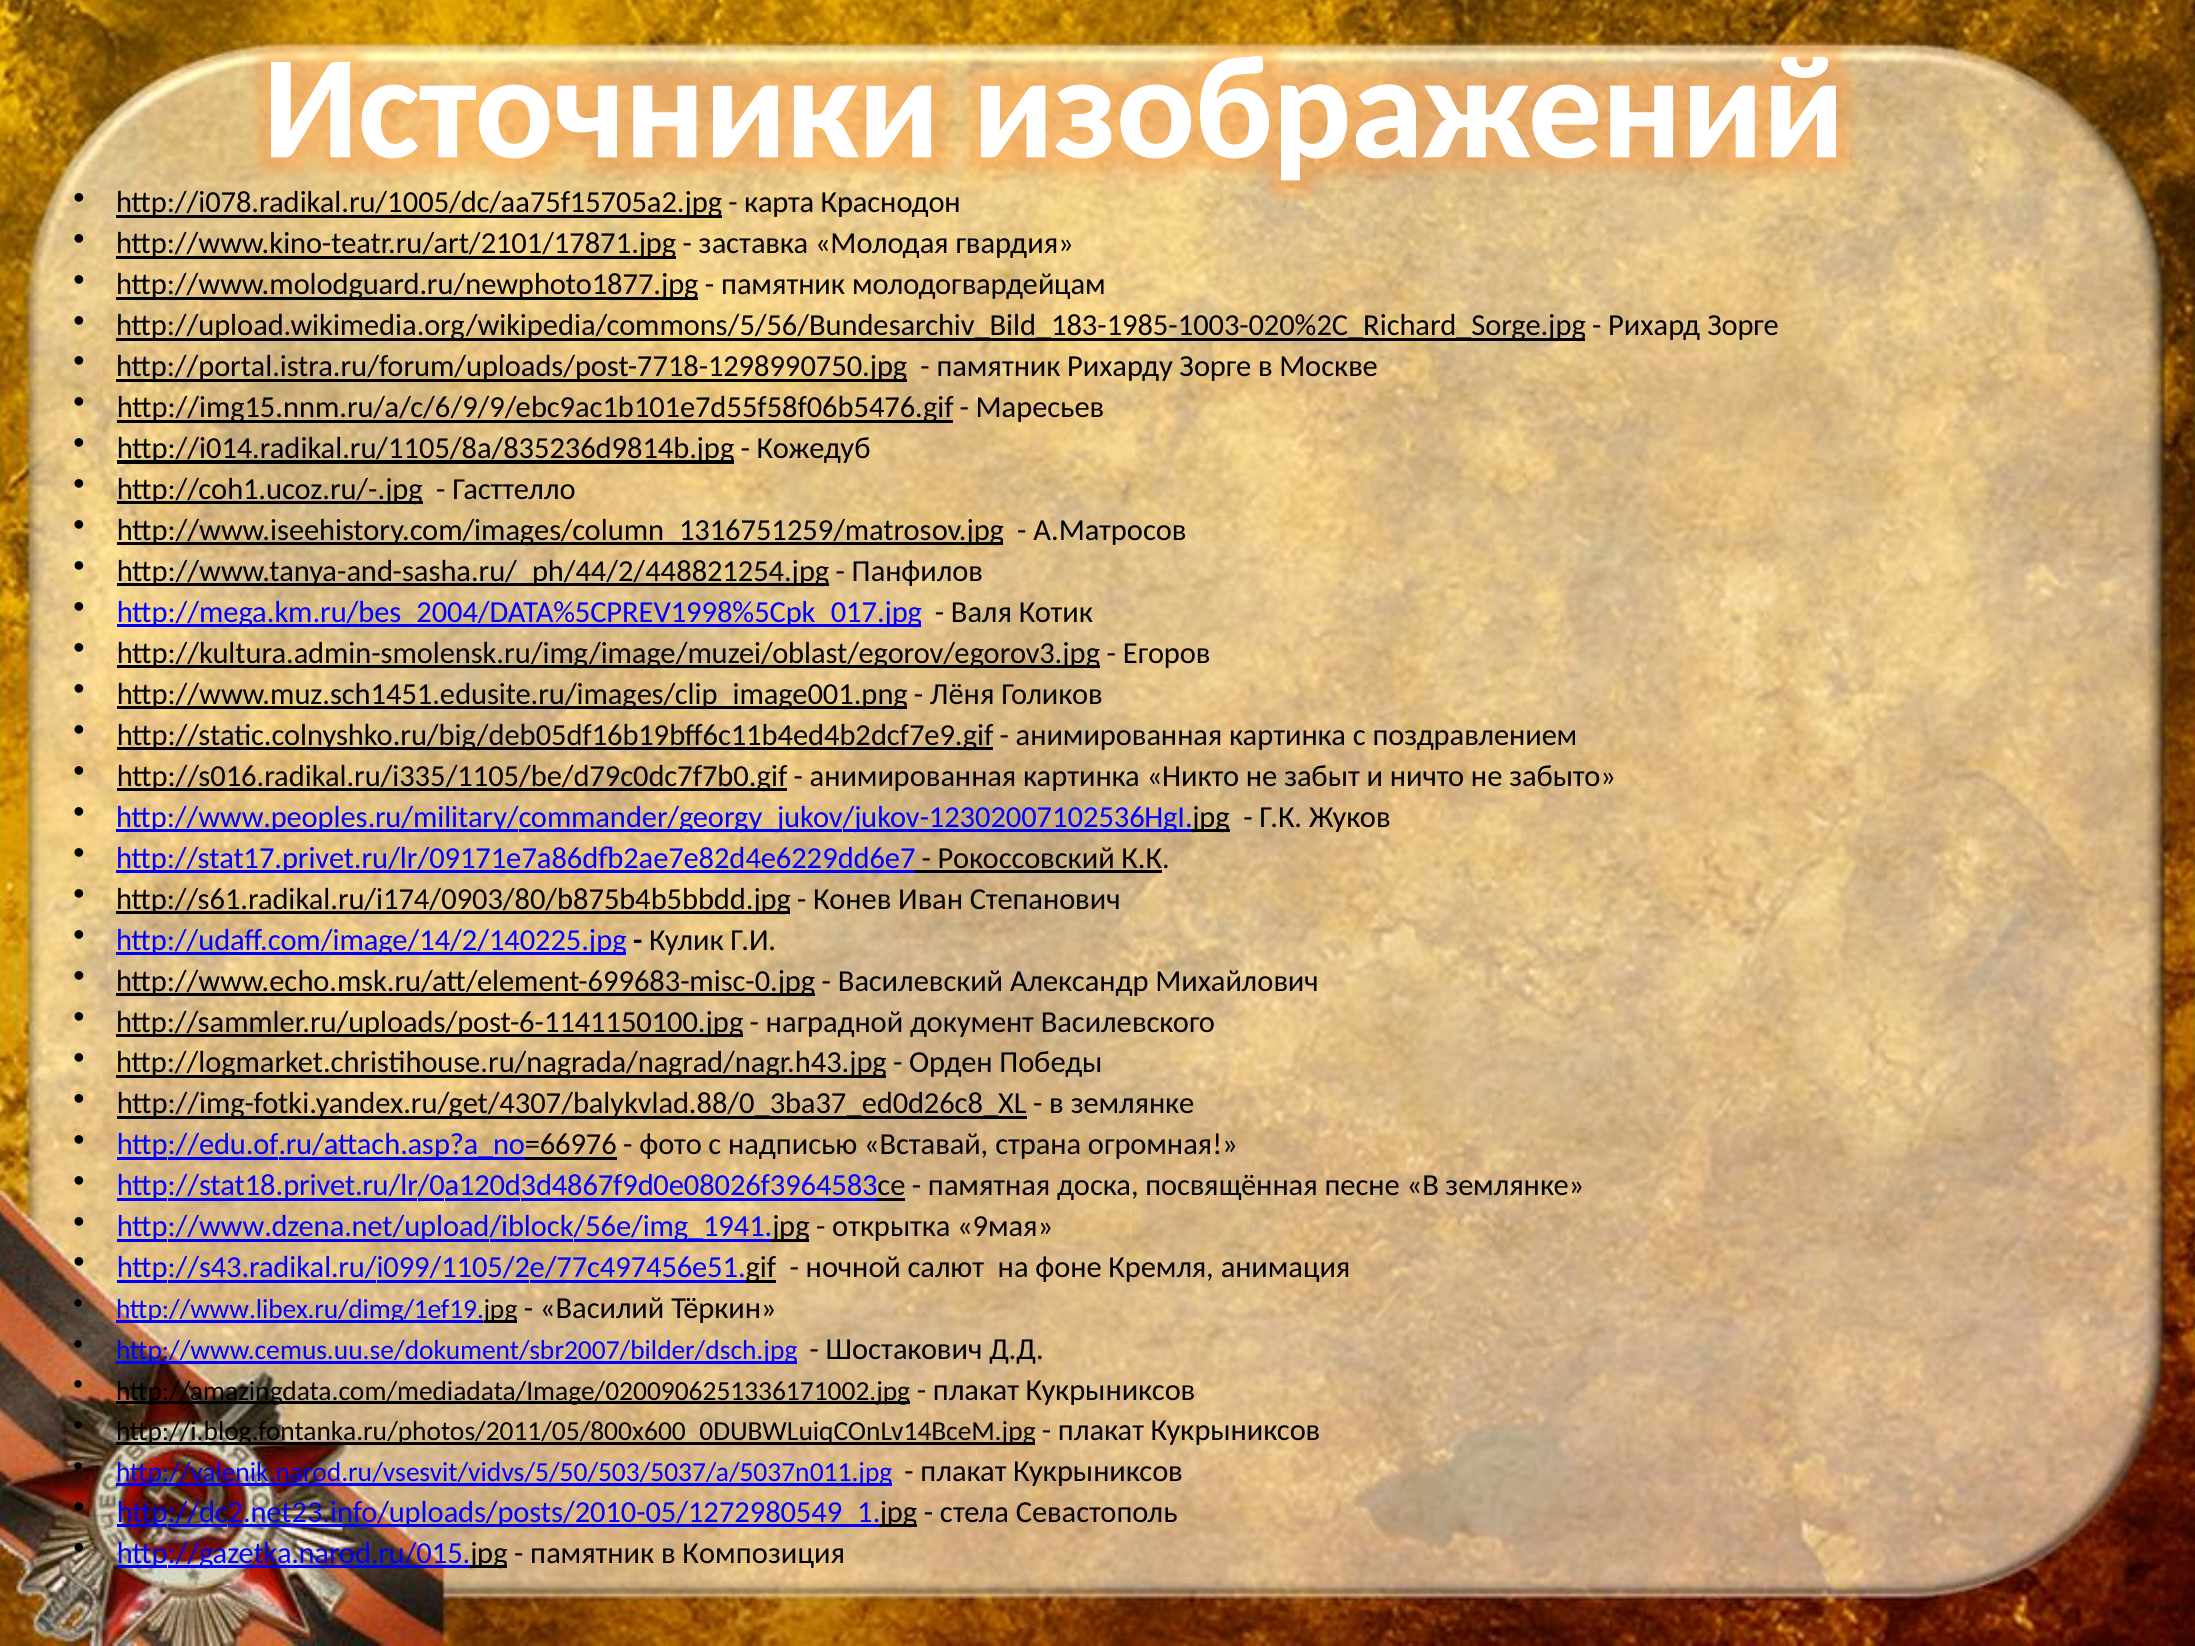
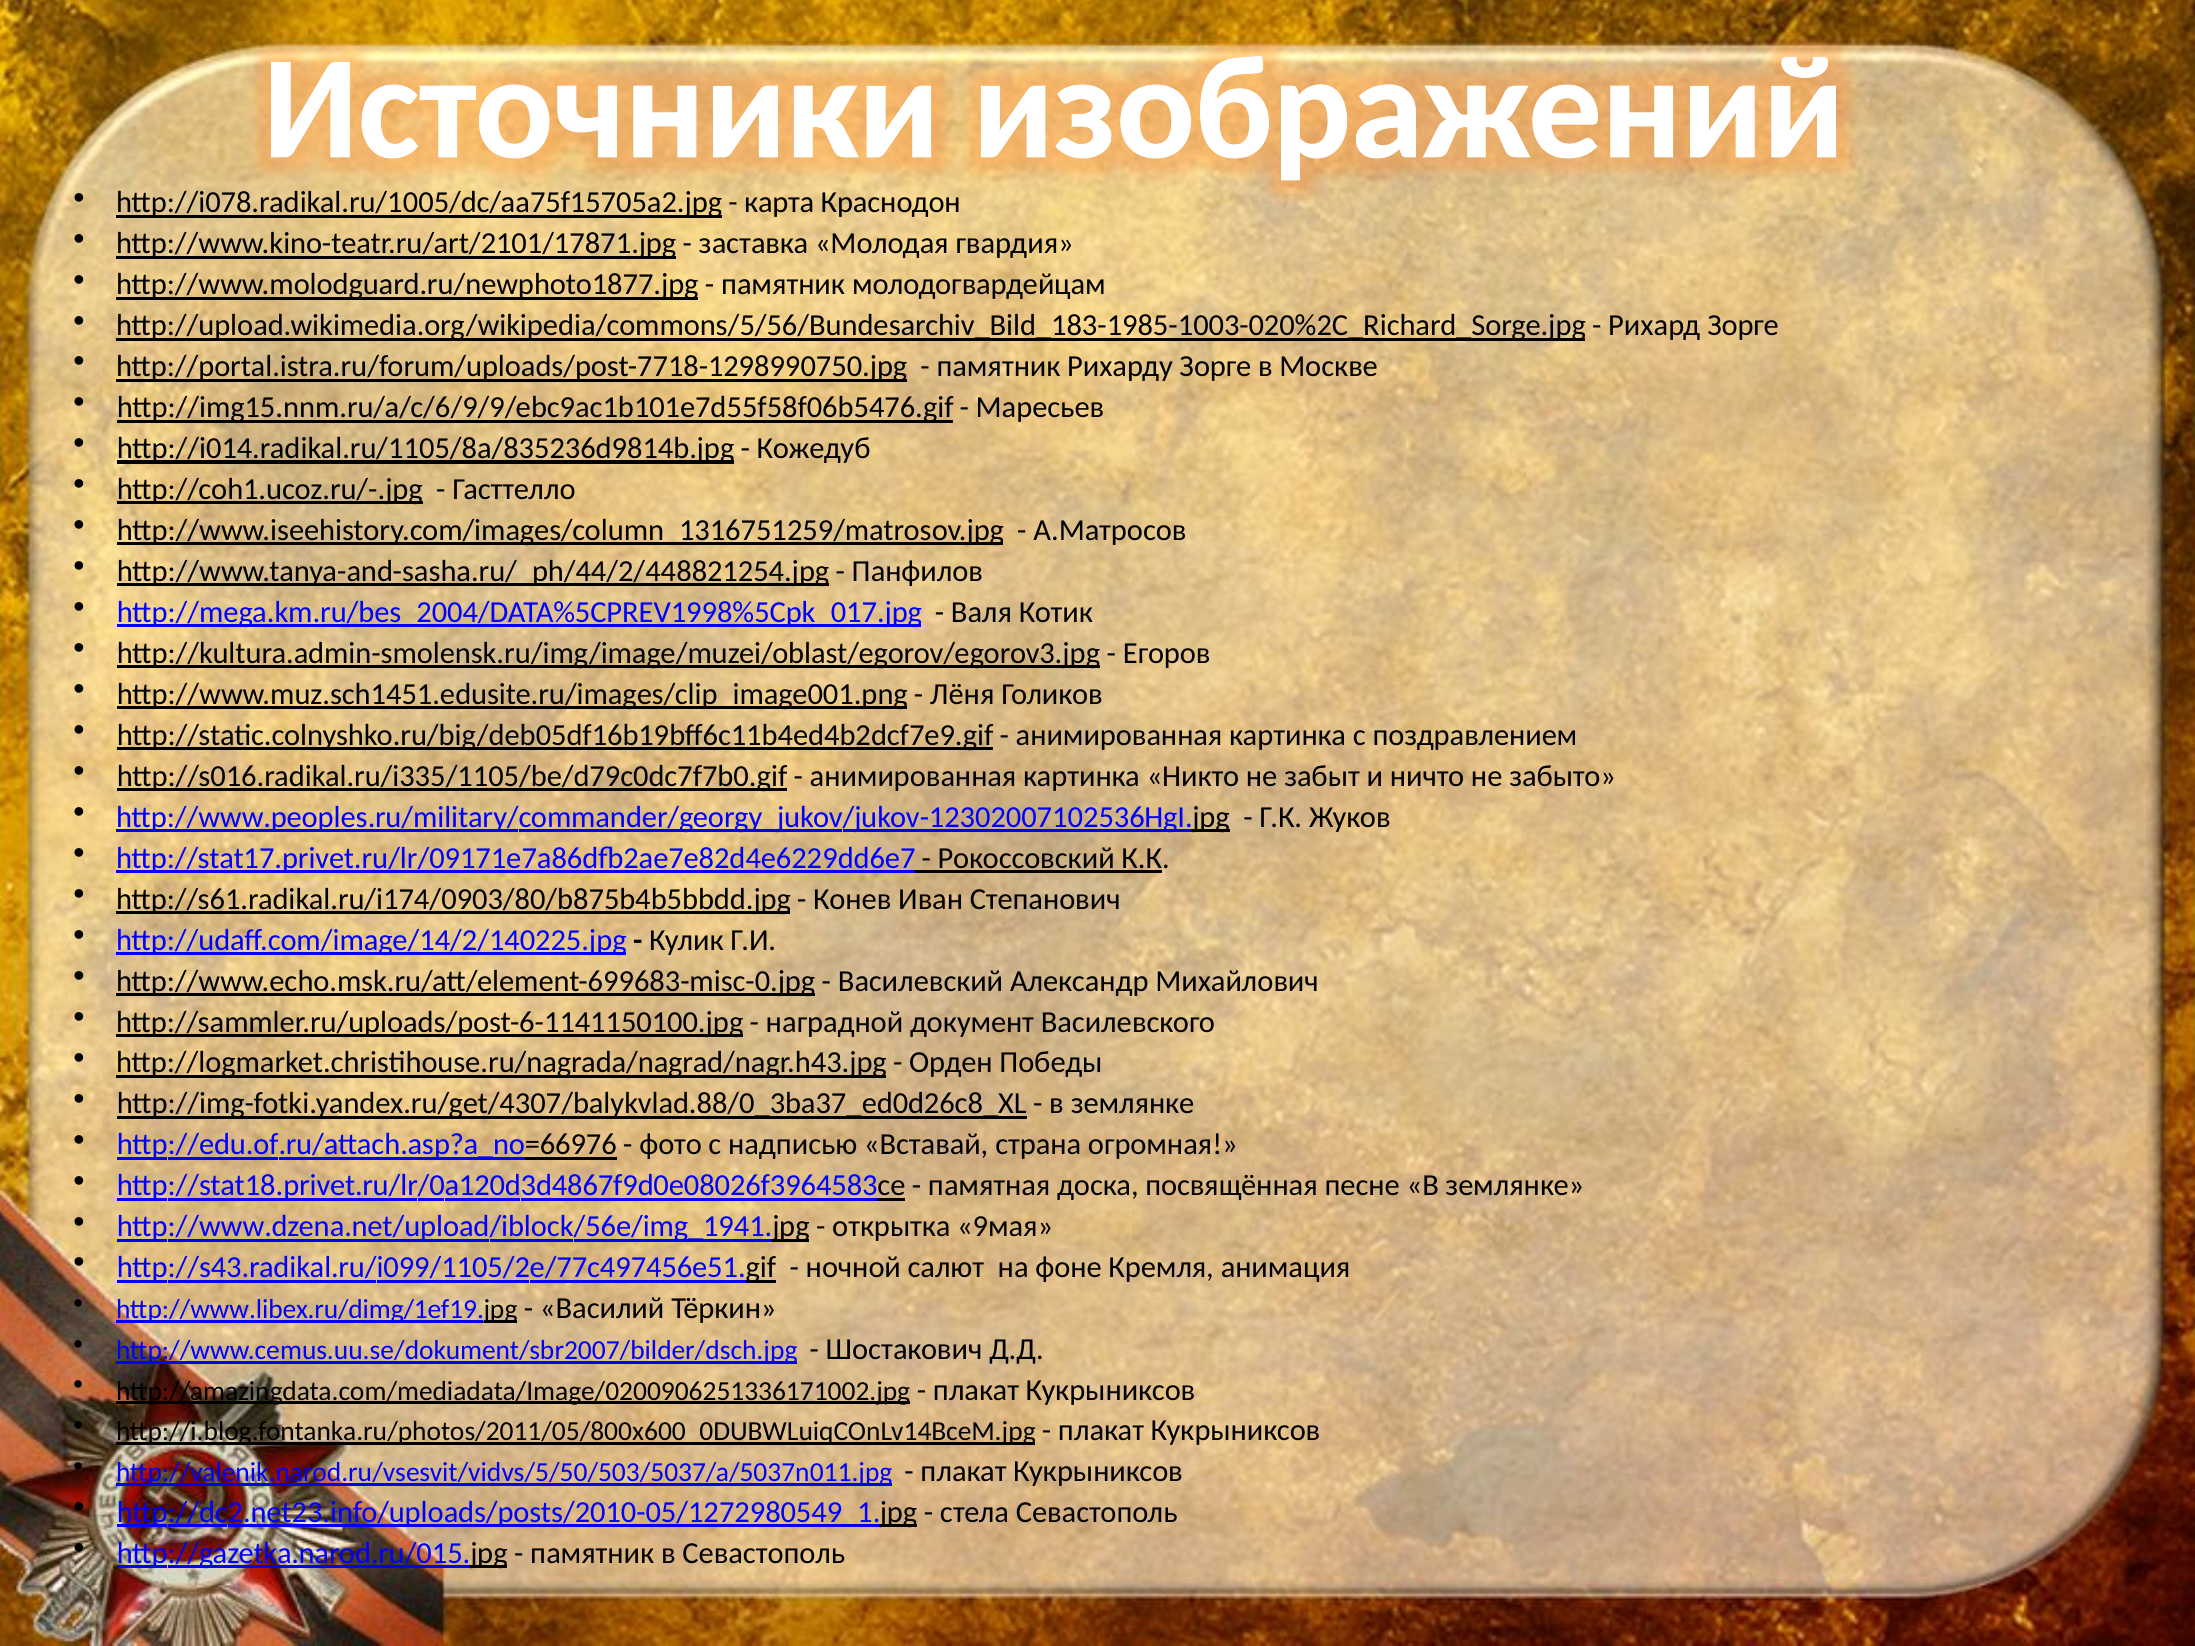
в Композиция: Композиция -> Севастополь (764, 1553)
